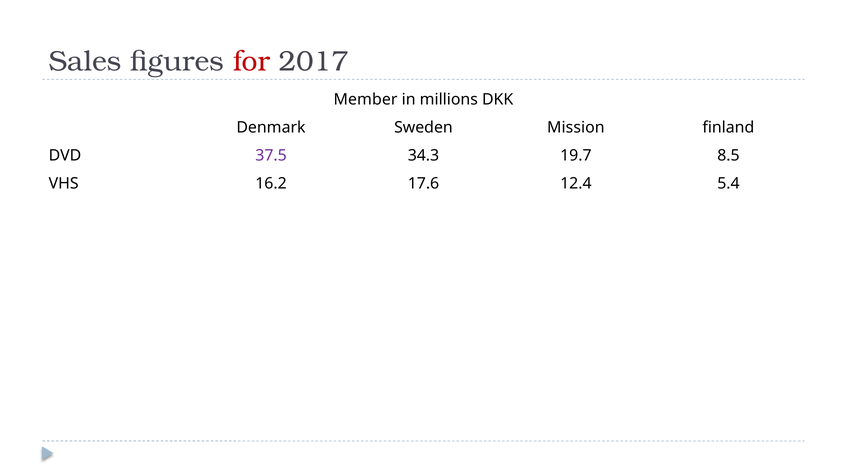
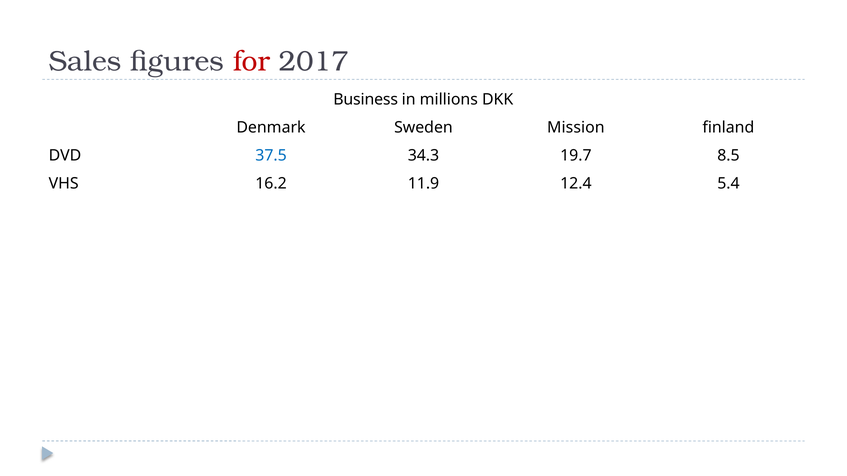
Member: Member -> Business (366, 100)
37.5 colour: purple -> blue (271, 156)
17.6: 17.6 -> 11.9 (423, 184)
